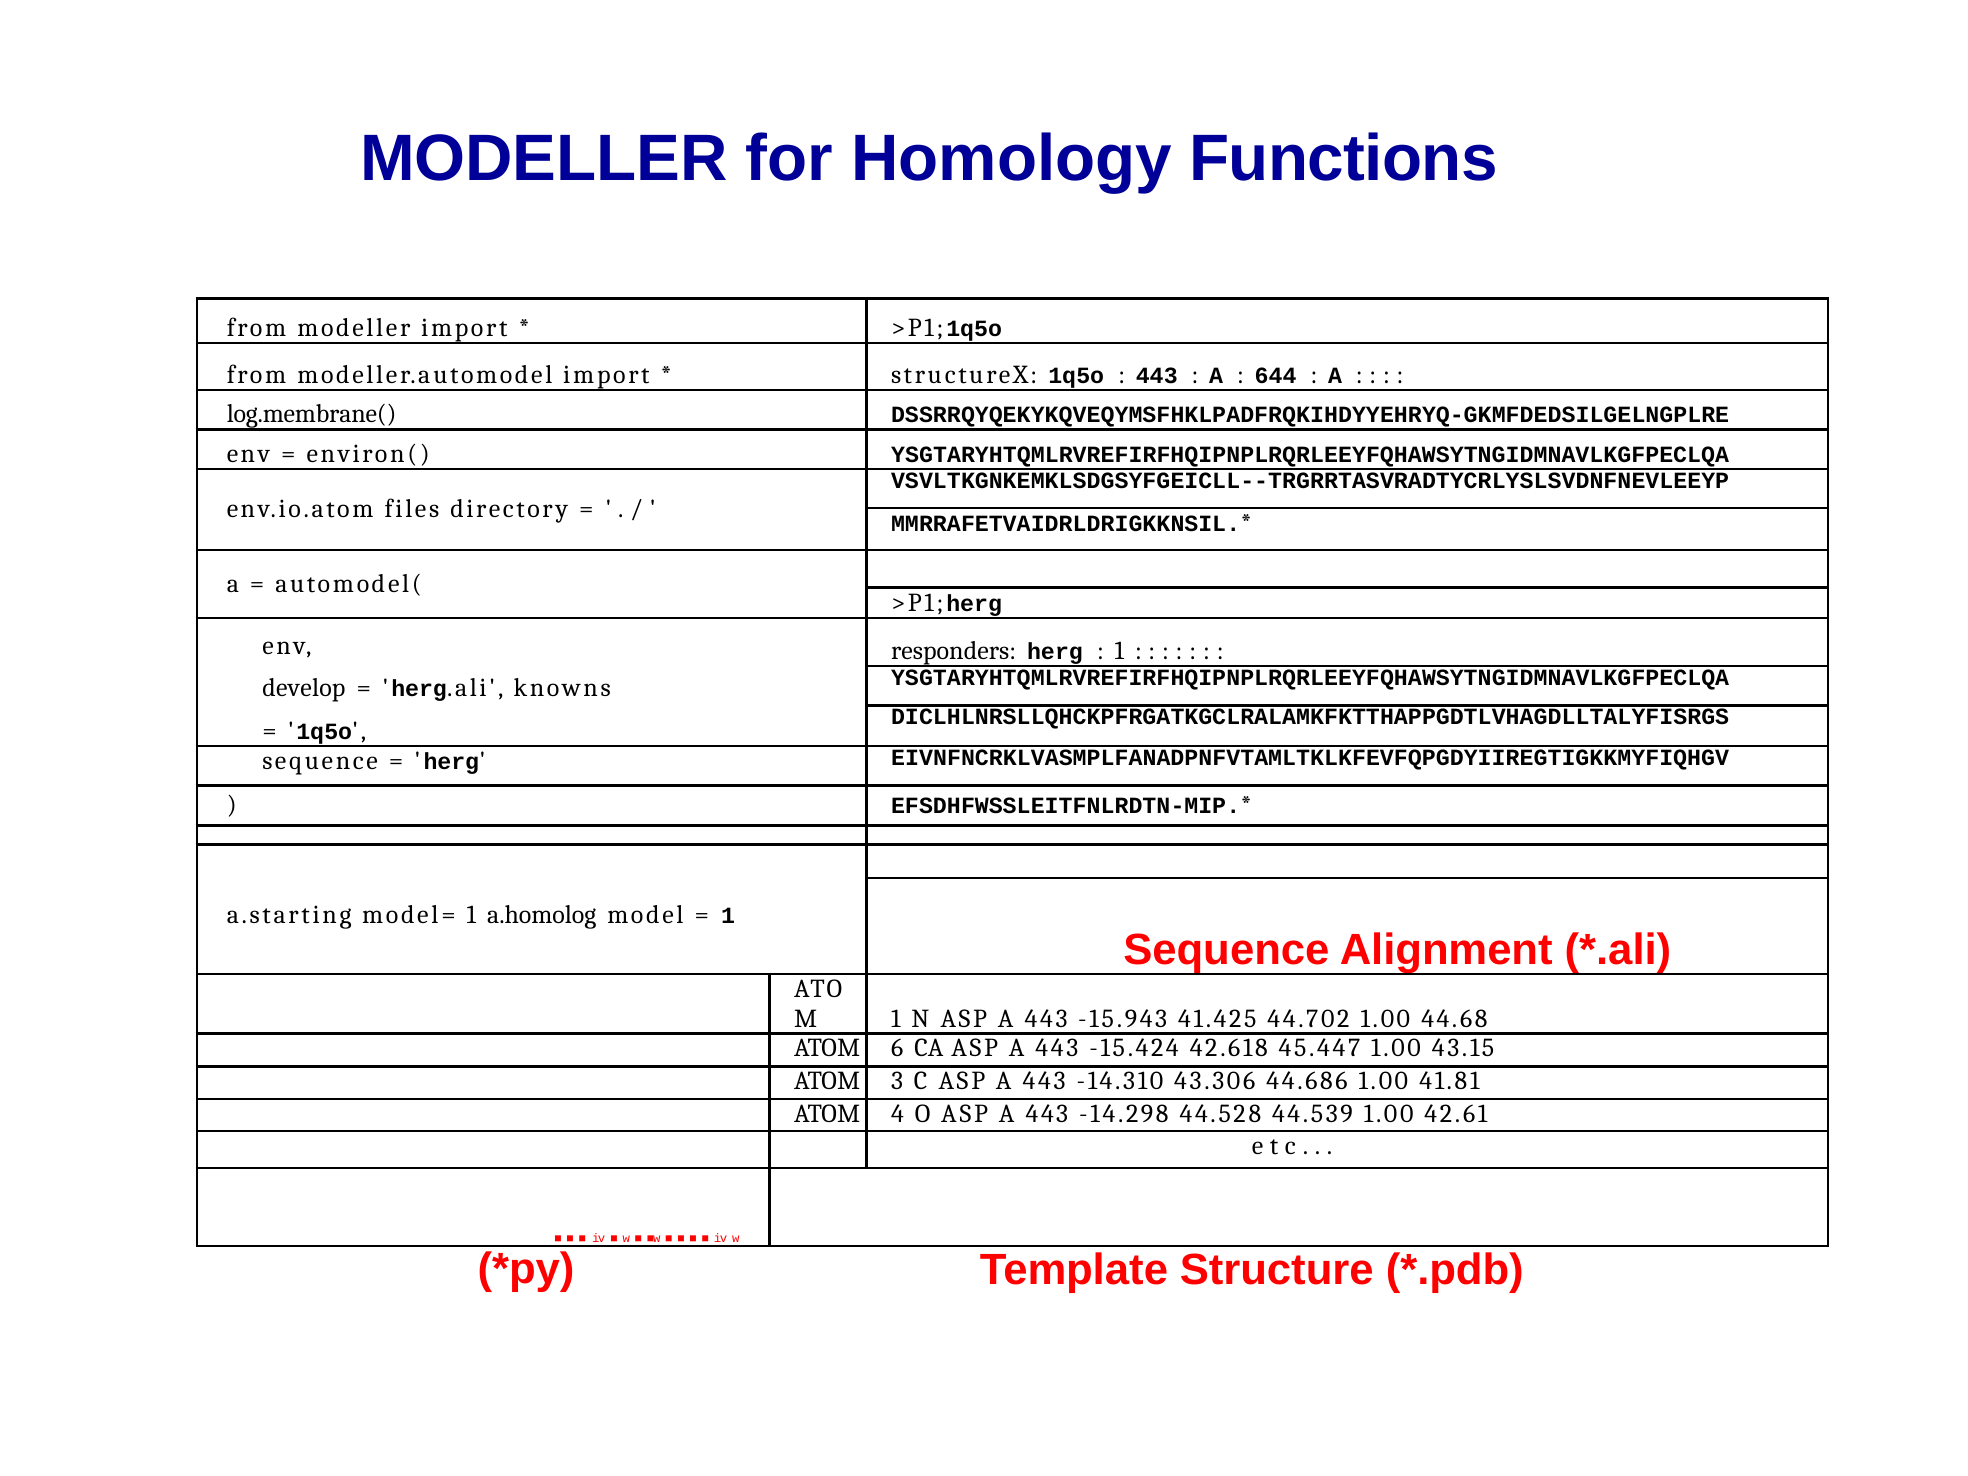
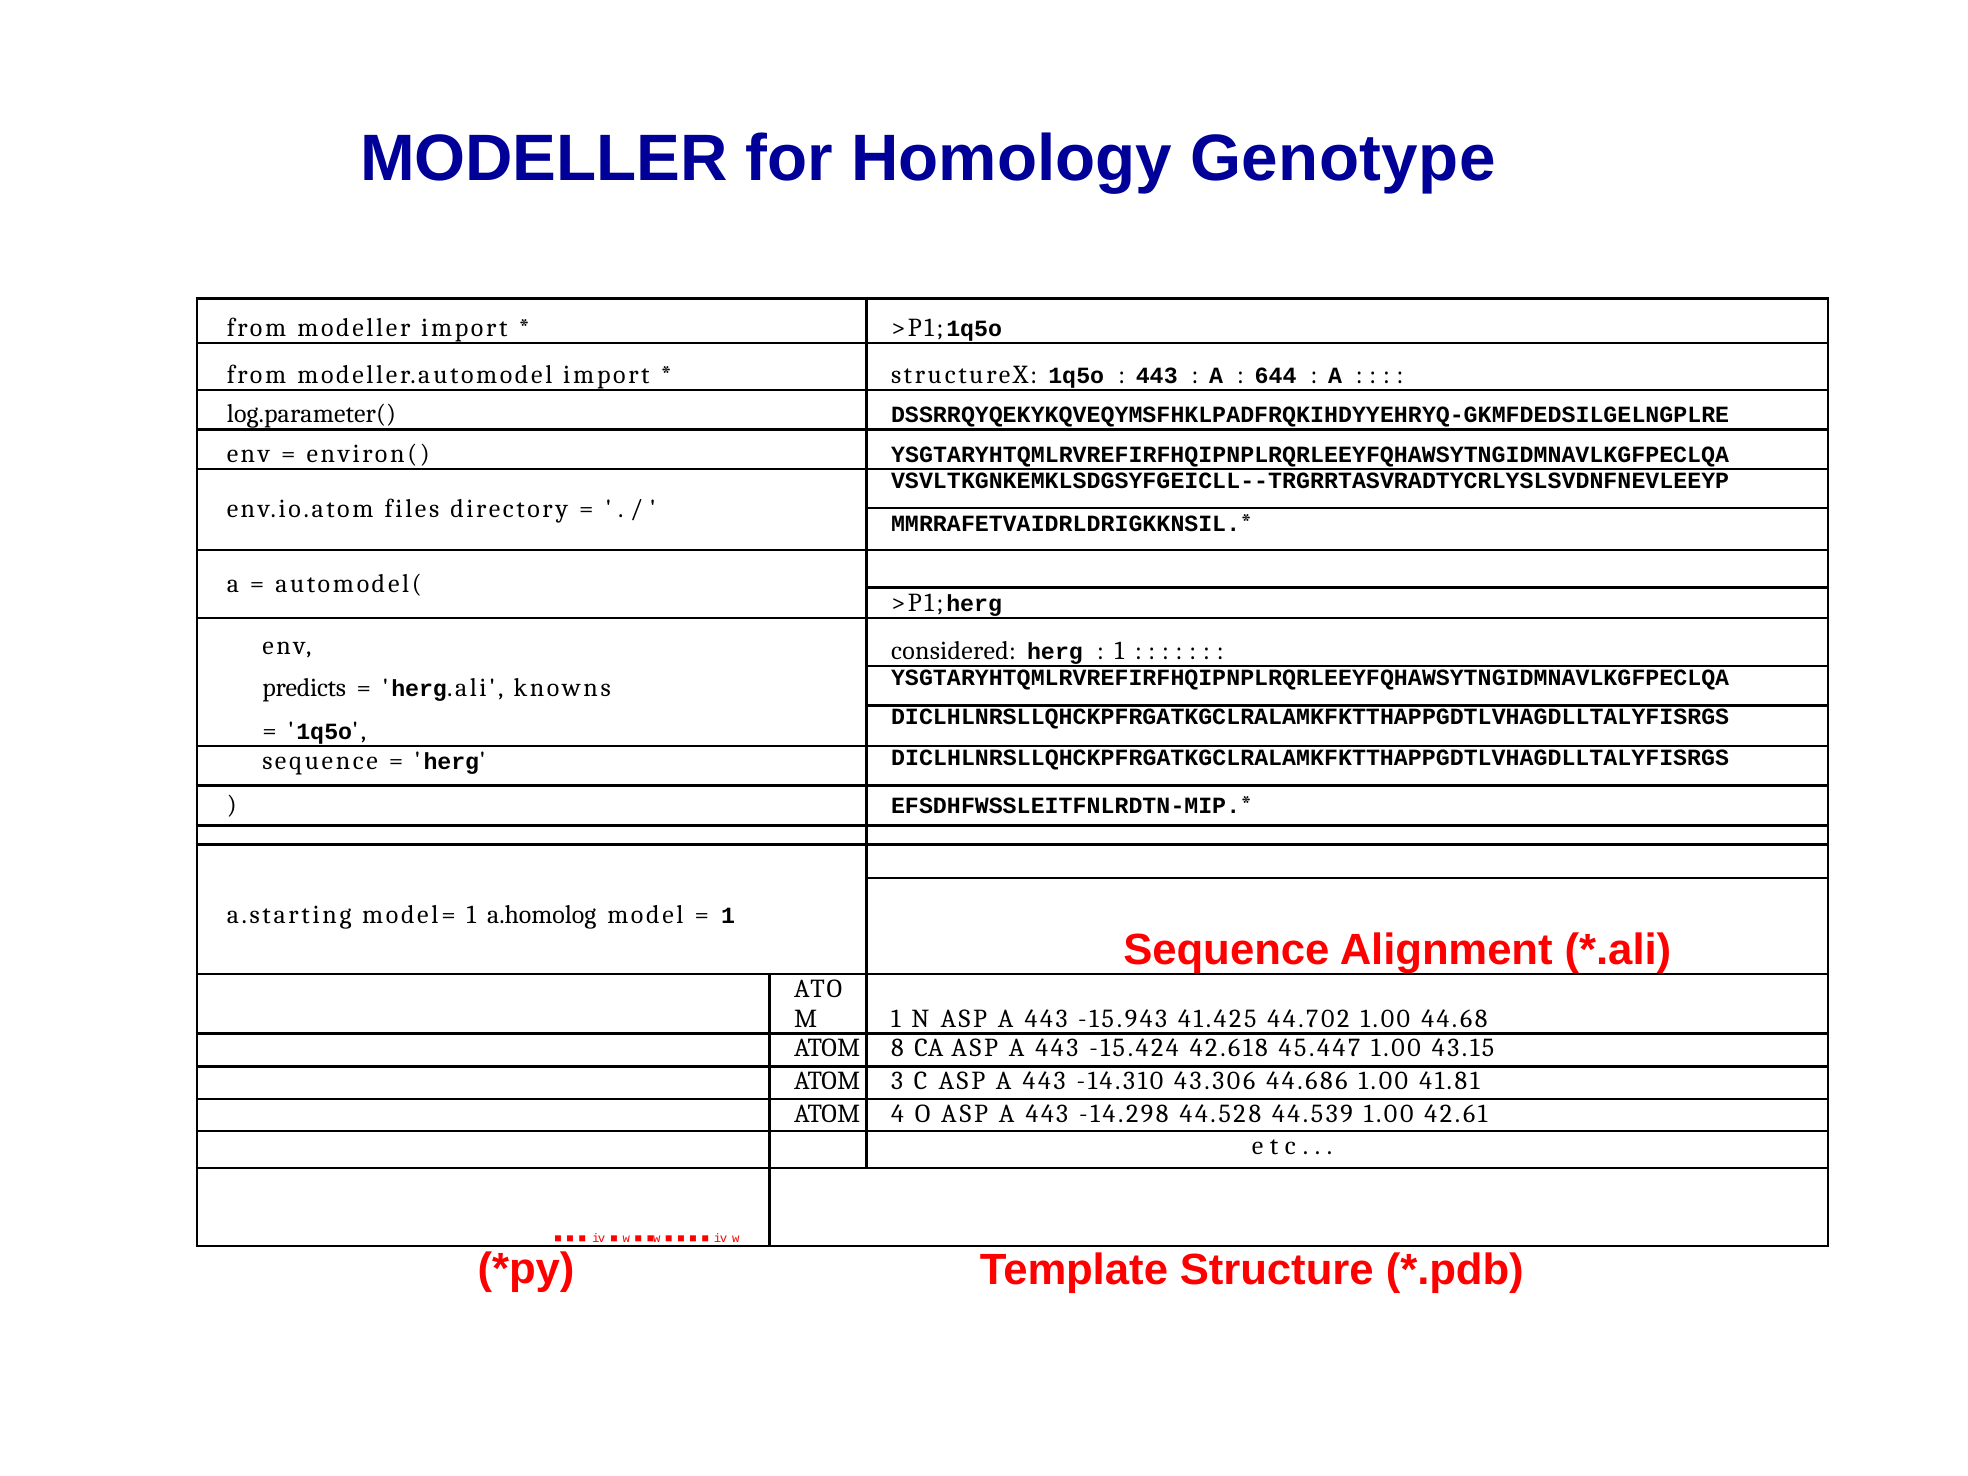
Functions: Functions -> Genotype (1343, 159)
log.membrane(: log.membrane( -> log.parameter( (311, 414)
responders: responders -> considered (954, 651)
develop: develop -> predicts (304, 688)
herg EIVNFNCRKLVASMPLFANADPNFVTAMLTKLKFEVFQPGDYIIREGTIGKKMYFIQHGV: EIVNFNCRKLVASMPLFANADPNFVTAMLTKLKFEVFQPGDYIIREGTIGKKMYFIQHGV -> DICLHLNRSLLQHCKPFRGATKGCLRALAMKFKTTHAPPGDTLVHAGDLLTALYFISRGS (1310, 758)
6: 6 -> 8 (897, 1048)
